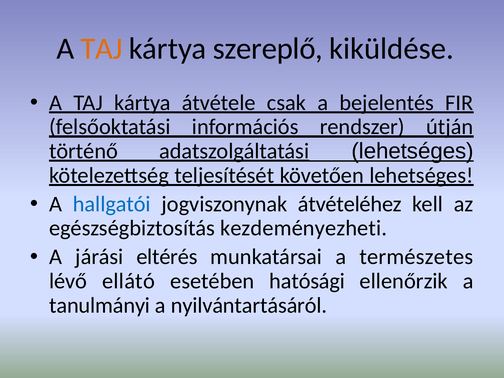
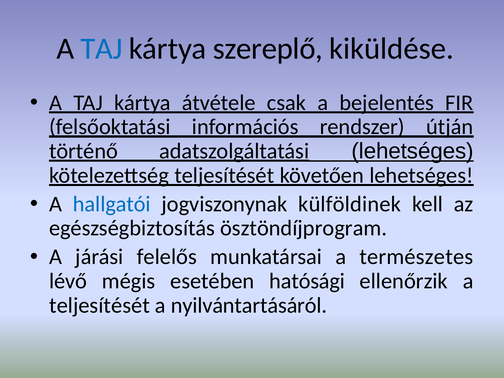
TAJ colour: orange -> blue (102, 49)
átvételéhez: átvételéhez -> külföldinek (350, 204)
kezdeményezheti: kezdeményezheti -> ösztöndíjprogram (304, 228)
eltérés: eltérés -> felelős (167, 257)
ellátó: ellátó -> mégis (129, 281)
tanulmányi: tanulmányi -> teljesítését (100, 305)
